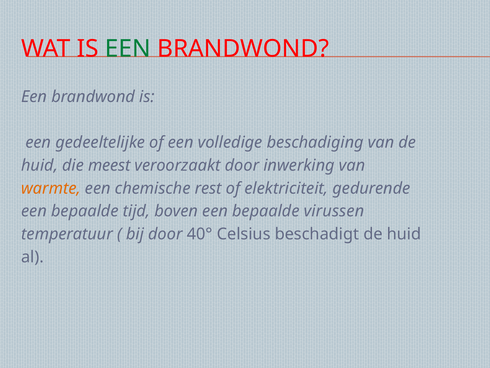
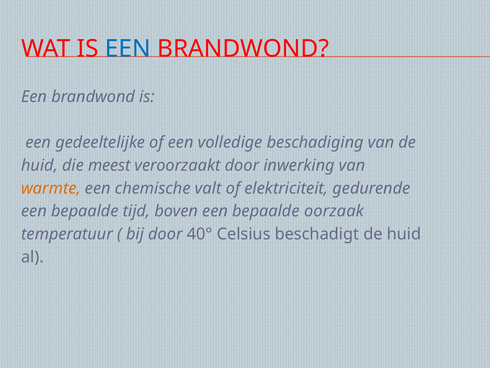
EEN colour: green -> blue (128, 49)
rest: rest -> valt (208, 188)
virussen: virussen -> oorzaak (334, 211)
